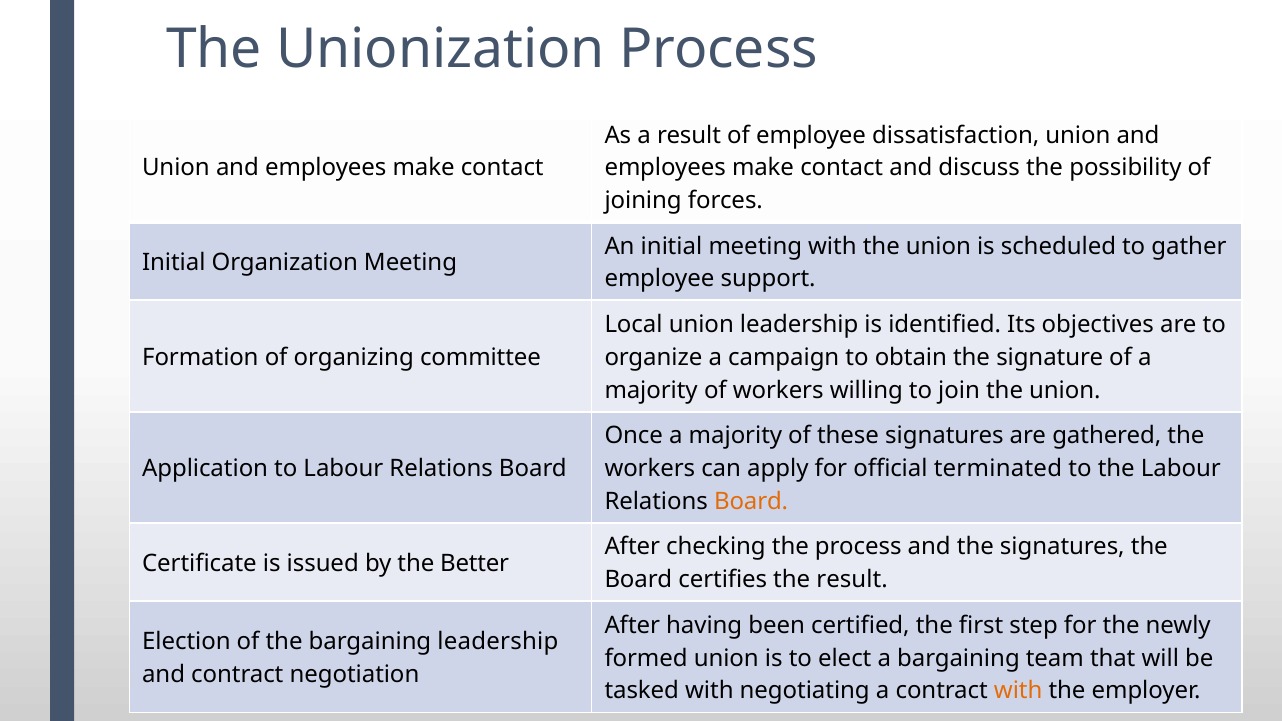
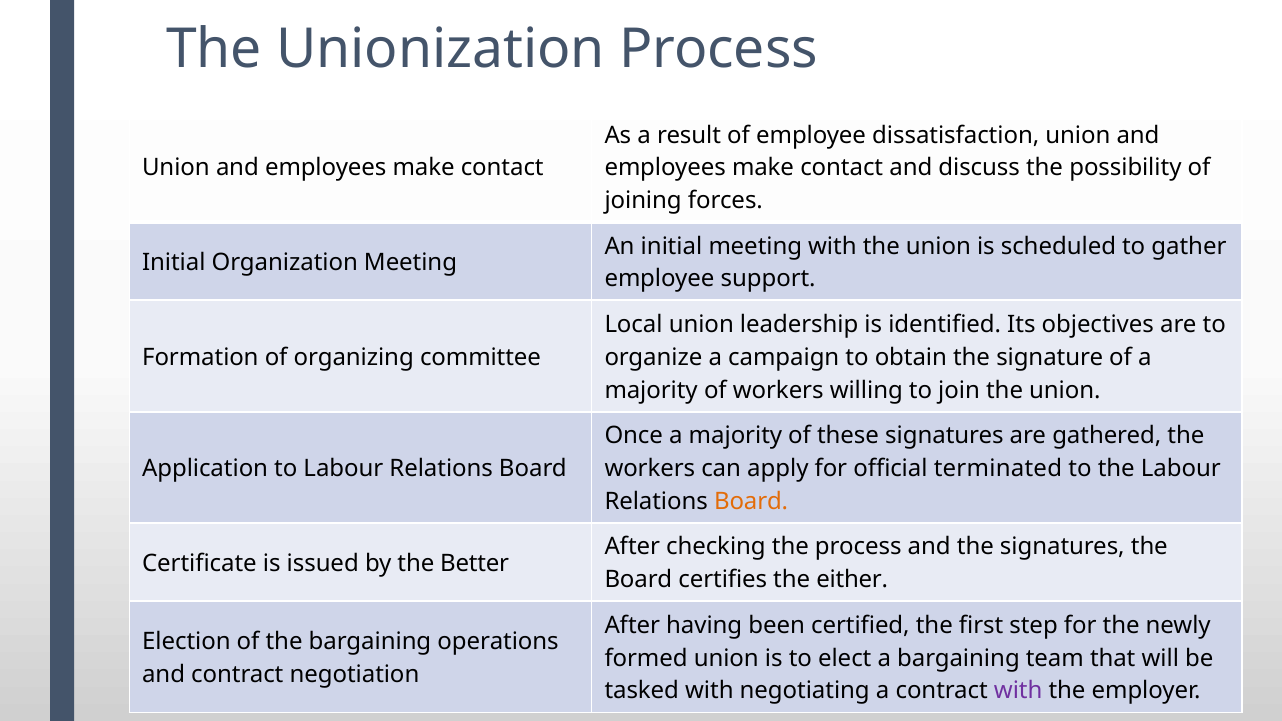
the result: result -> either (852, 580)
bargaining leadership: leadership -> operations (498, 642)
with colour: orange -> purple (1018, 691)
